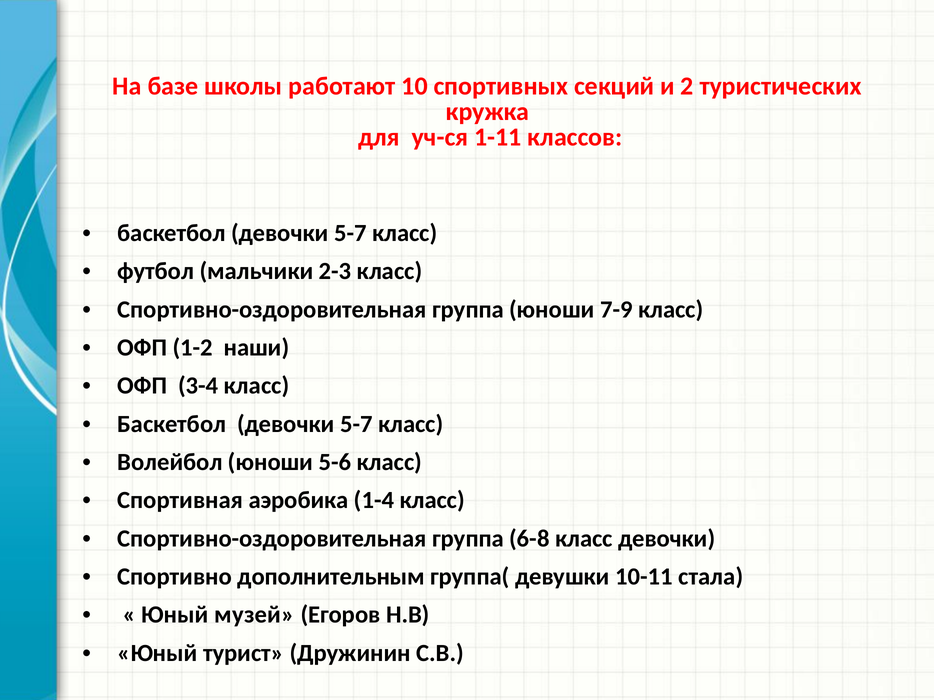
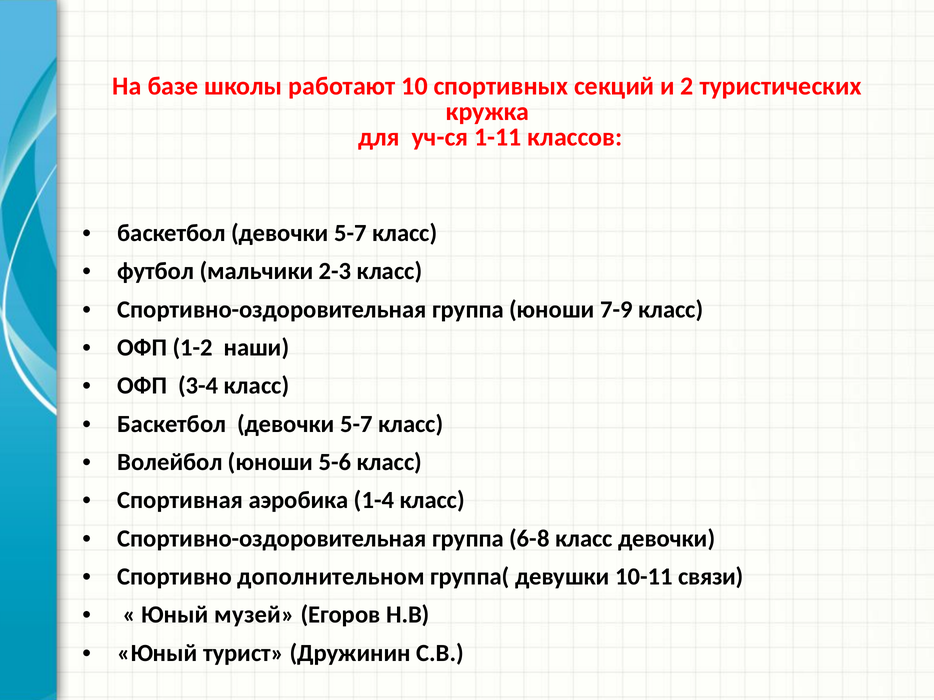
дополнительным: дополнительным -> дополнительном (331, 577)
стала: стала -> связи (711, 577)
